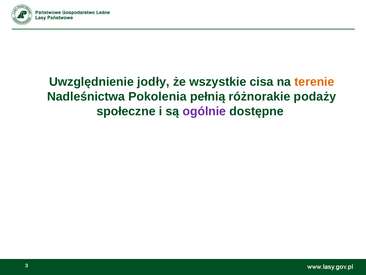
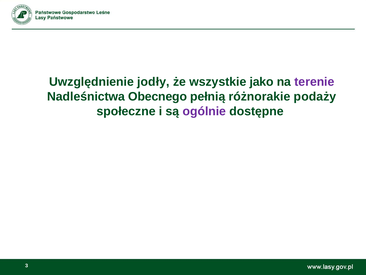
cisa: cisa -> jako (262, 82)
terenie colour: orange -> purple (314, 82)
Pokolenia: Pokolenia -> Obecnego (158, 96)
